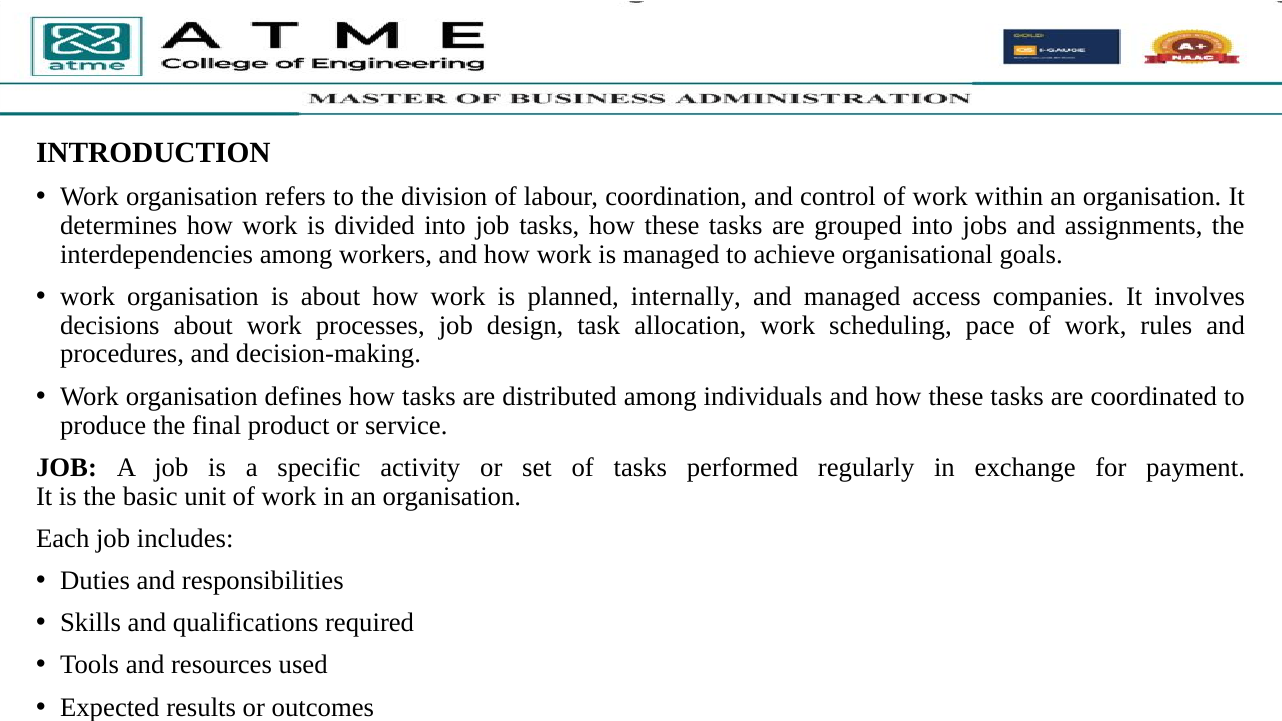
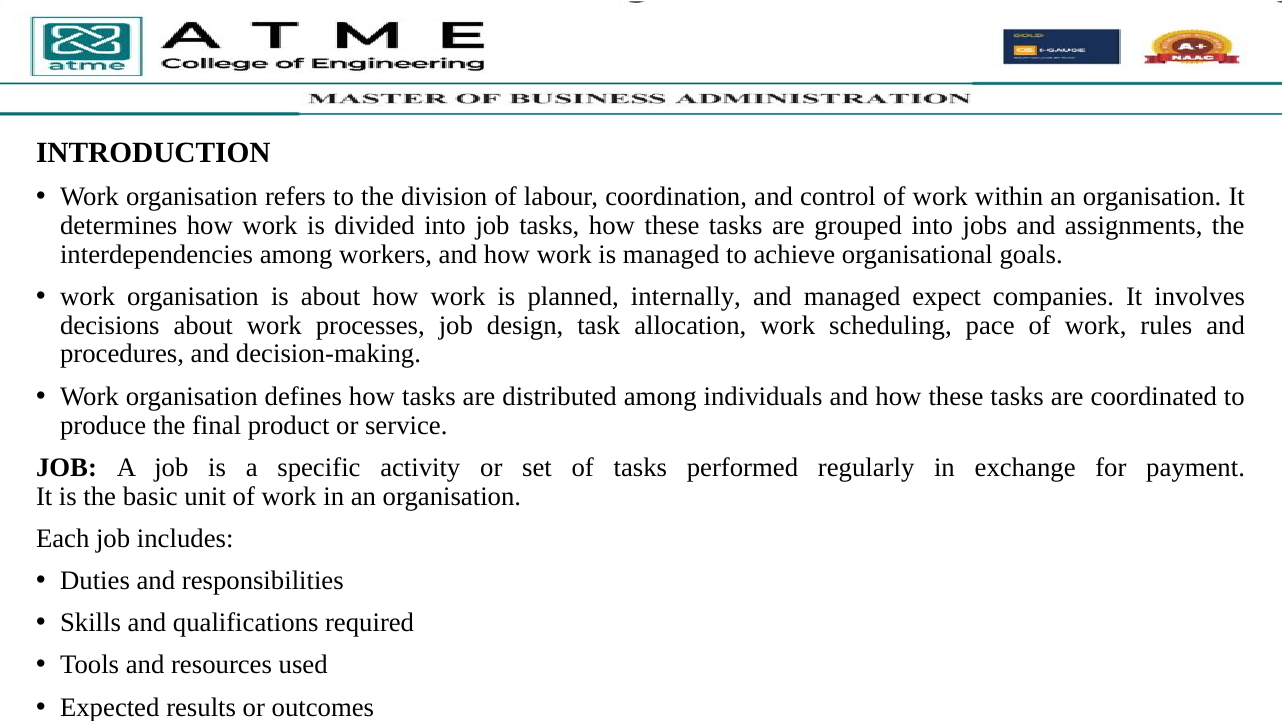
access: access -> expect (947, 297)
